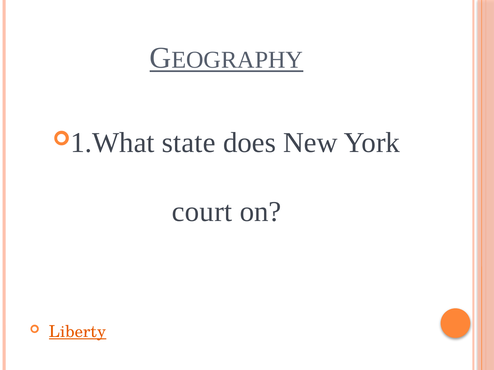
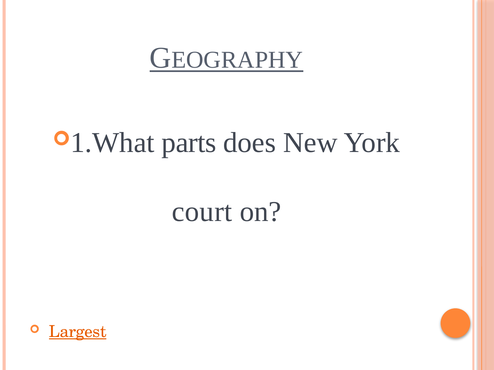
state: state -> parts (189, 143)
Liberty: Liberty -> Largest (78, 332)
